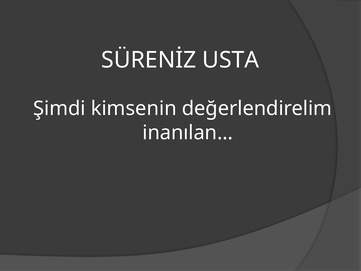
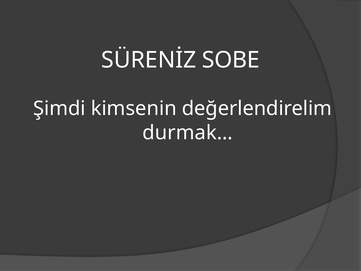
USTA: USTA -> SOBE (231, 60)
inanılan…: inanılan… -> durmak… (188, 133)
